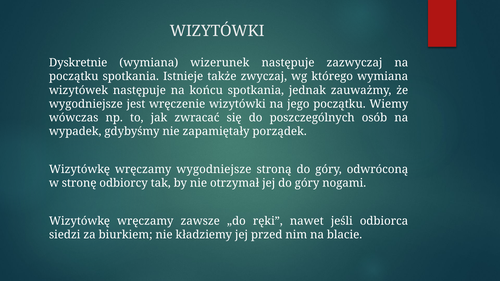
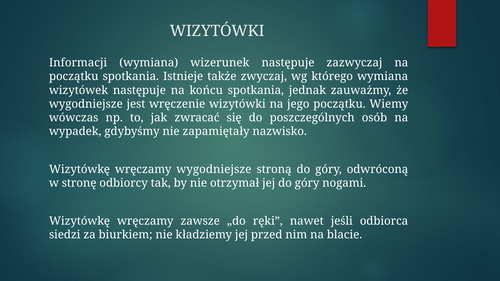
Dyskretnie: Dyskretnie -> Informacji (78, 63)
porządek: porządek -> nazwisko (280, 132)
